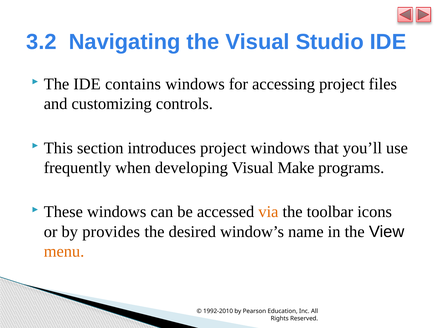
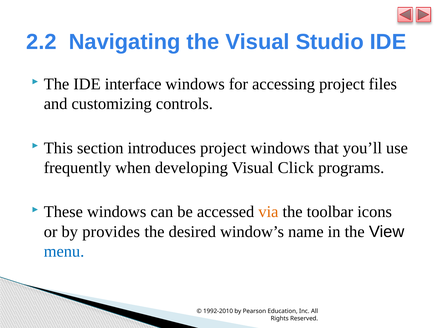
3.2: 3.2 -> 2.2 (41, 42)
contains: contains -> interface (133, 84)
Make: Make -> Click (296, 168)
menu colour: orange -> blue (64, 252)
